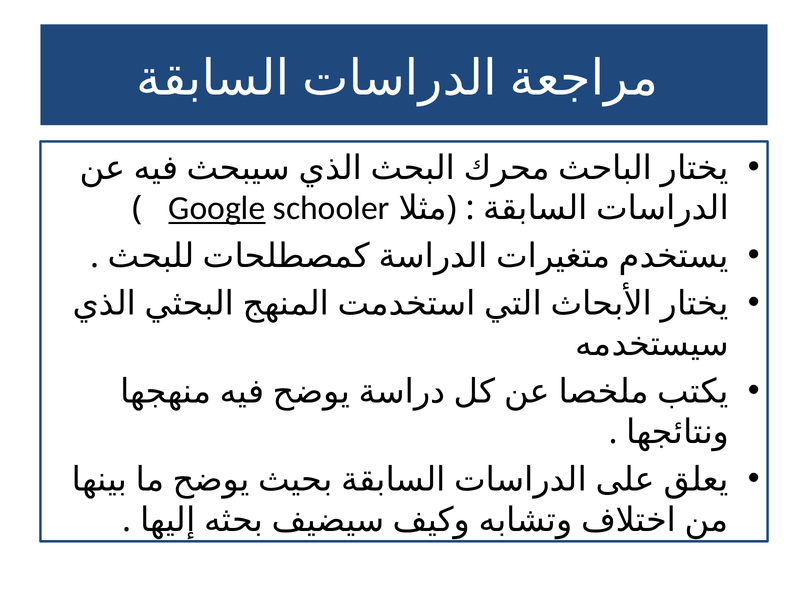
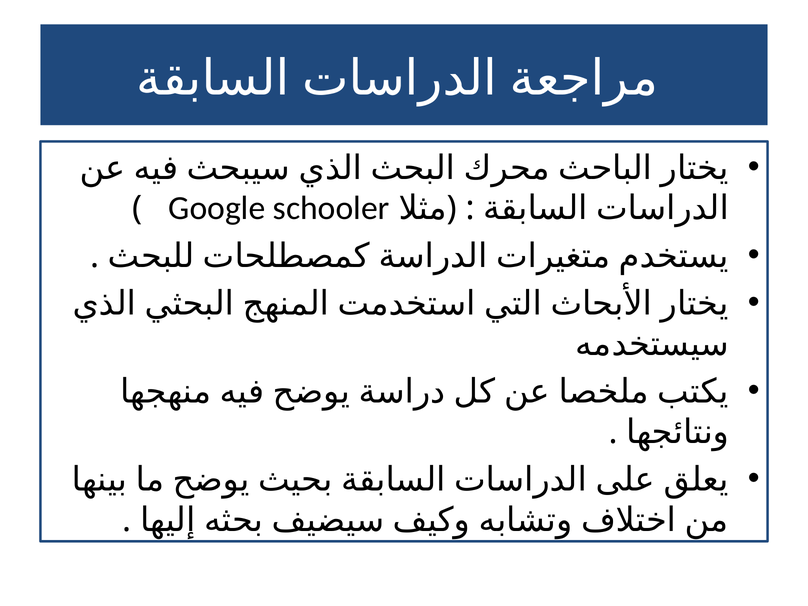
Google underline: present -> none (217, 208)
